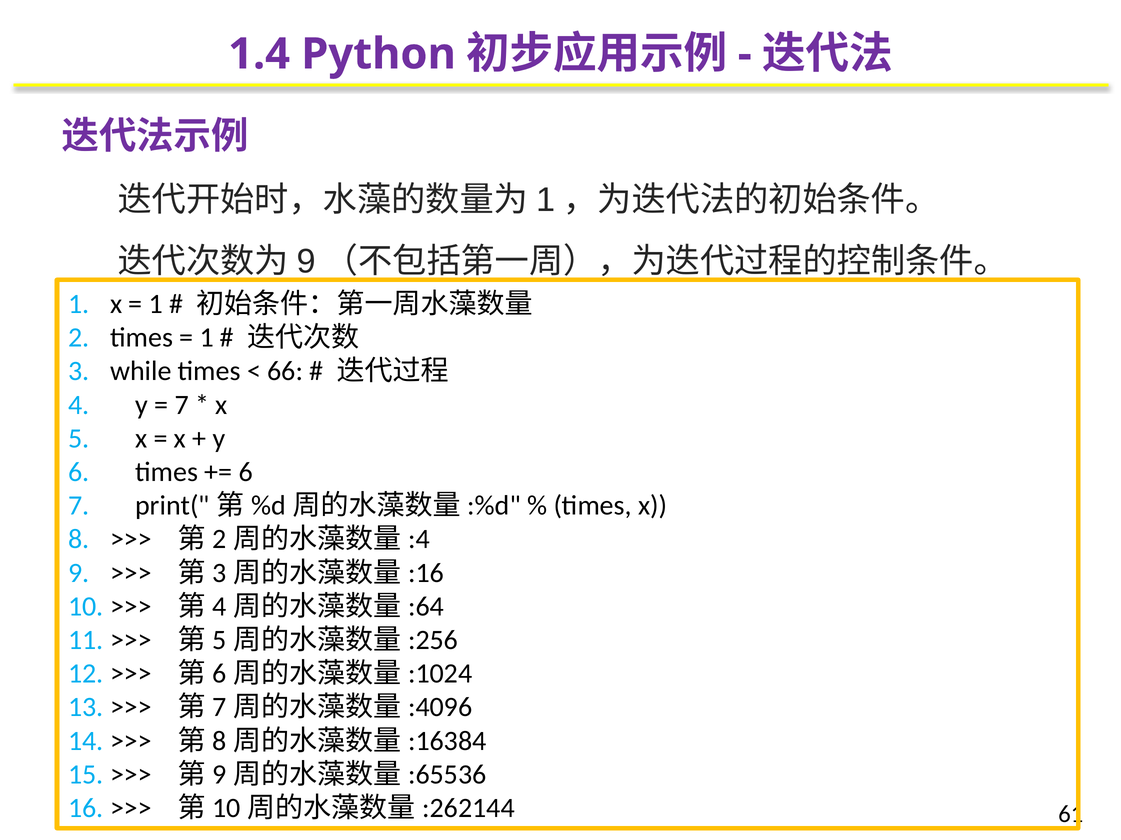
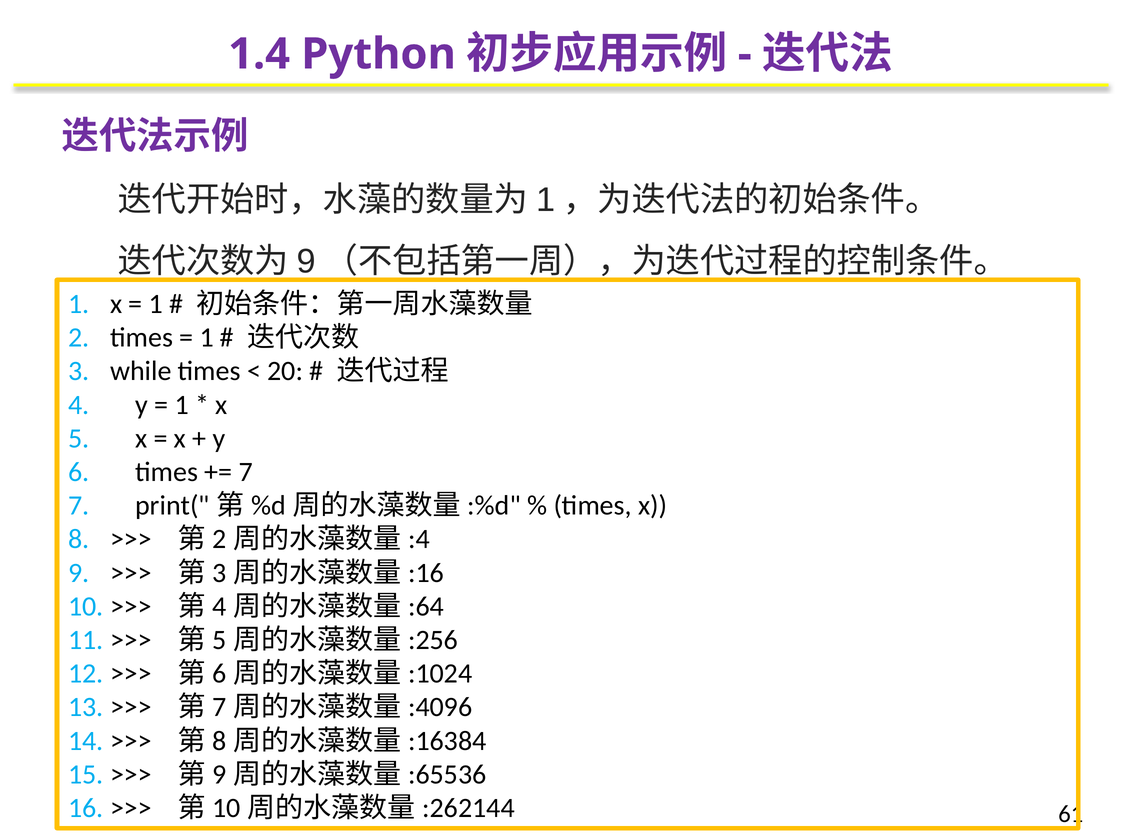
66: 66 -> 20 (285, 372)
7: 7 -> 1 (182, 405)
6: 6 -> 7 (246, 472)
